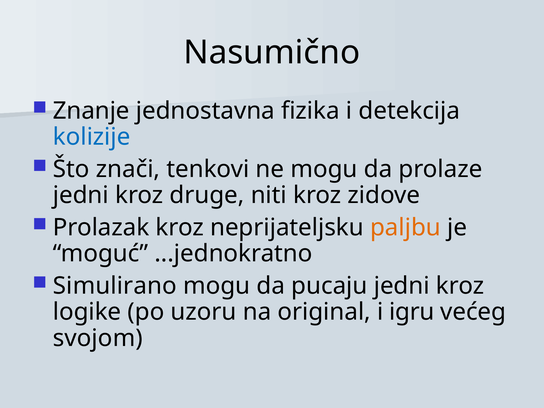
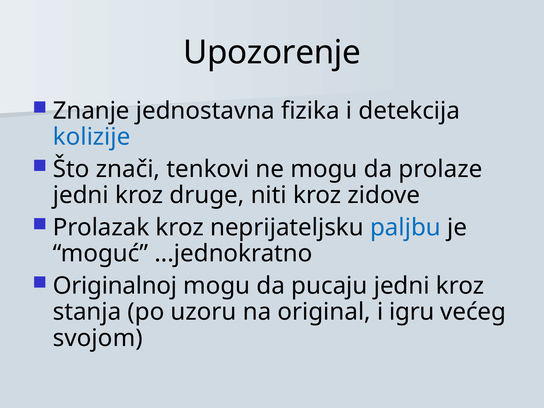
Nasumično: Nasumično -> Upozorenje (272, 53)
paljbu colour: orange -> blue (405, 227)
Simulirano: Simulirano -> Originalnoj (115, 286)
logike: logike -> stanja (87, 312)
